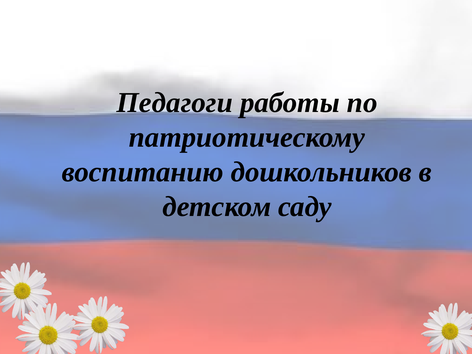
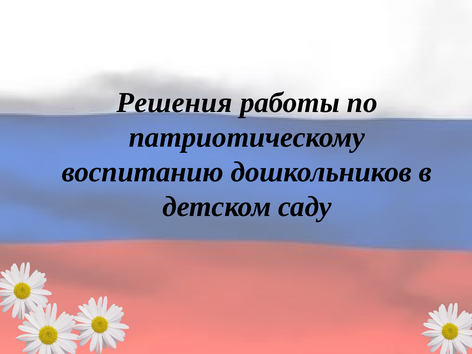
Педагоги: Педагоги -> Решения (174, 103)
